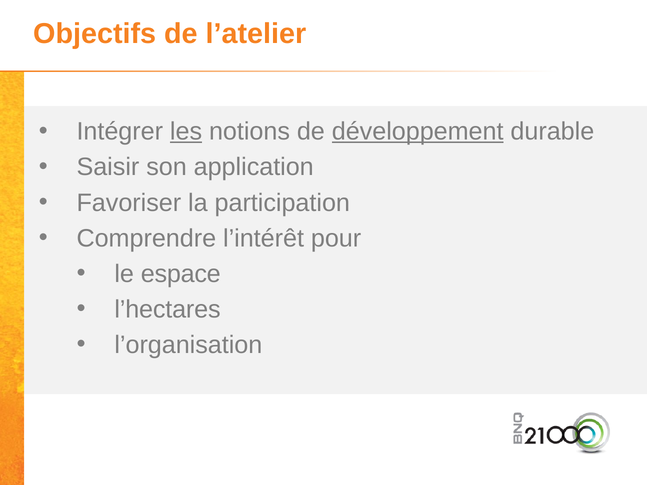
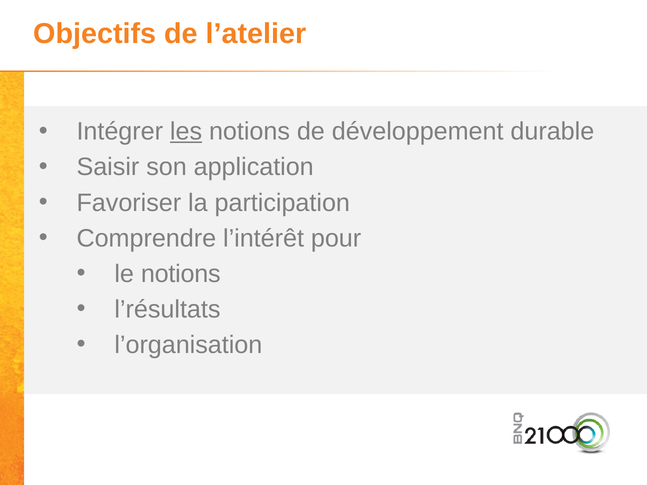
développement underline: present -> none (418, 132)
le espace: espace -> notions (181, 274)
l’hectares: l’hectares -> l’résultats (167, 310)
